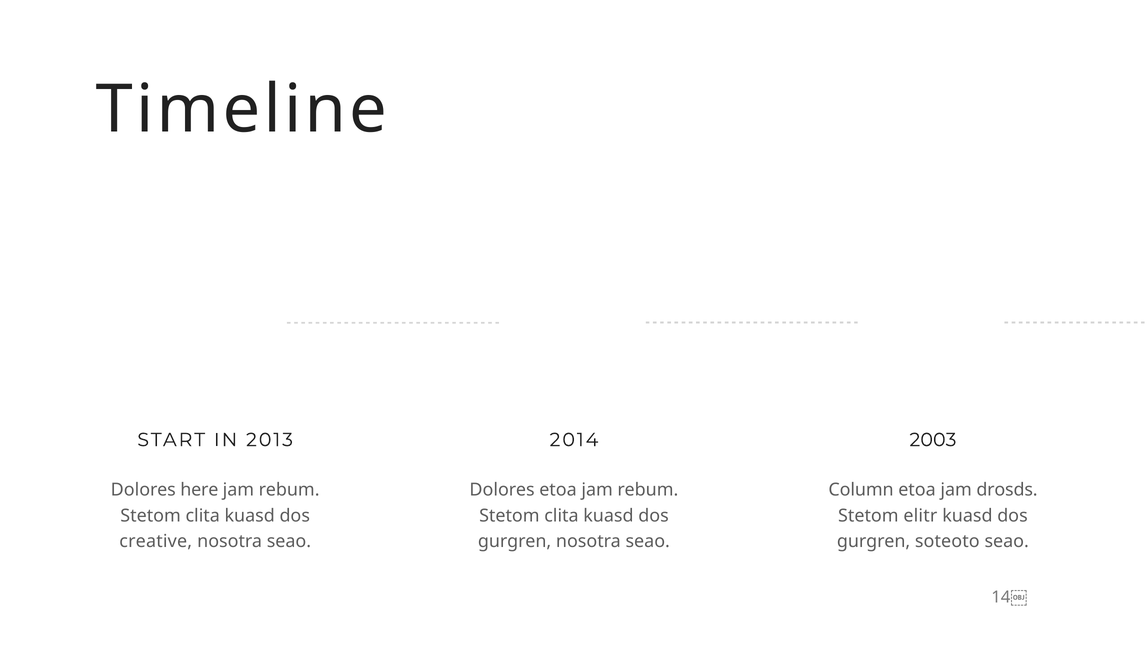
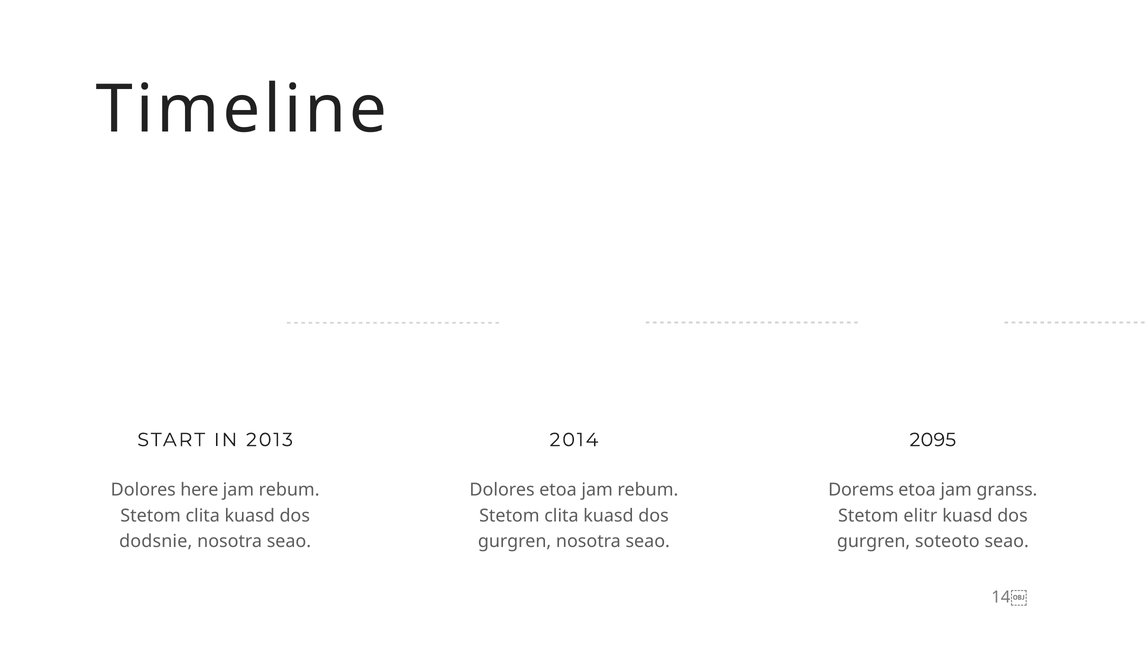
2003: 2003 -> 2095 (933, 440)
Column: Column -> Dorems (861, 490)
drosds: drosds -> granss (1007, 490)
creative: creative -> dodsnie (156, 542)
